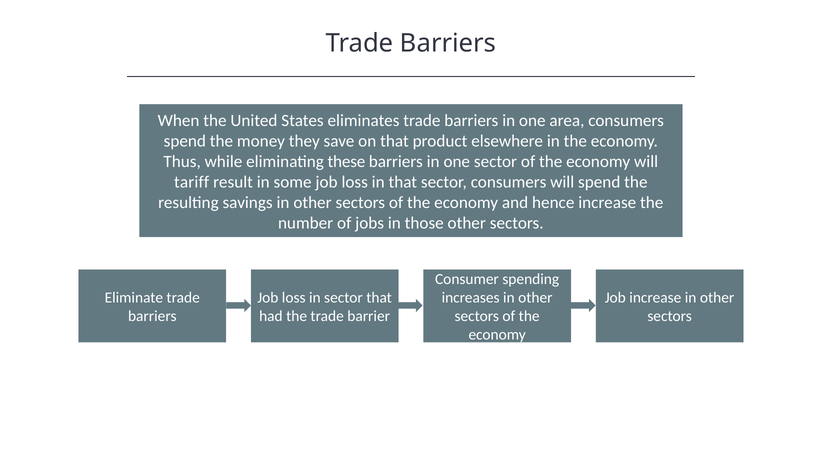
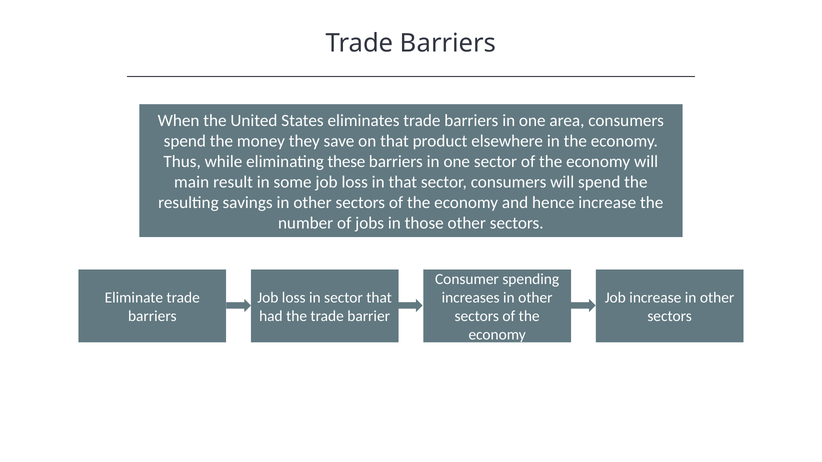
tariff: tariff -> main (192, 182)
